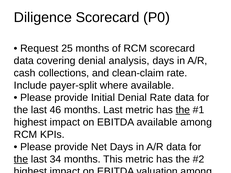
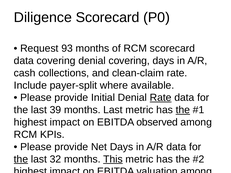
25: 25 -> 93 (67, 48)
denial analysis: analysis -> covering (129, 61)
Rate underline: none -> present (161, 98)
46: 46 -> 39 (55, 110)
EBITDA available: available -> observed (157, 122)
34: 34 -> 32 (55, 159)
This underline: none -> present (113, 159)
